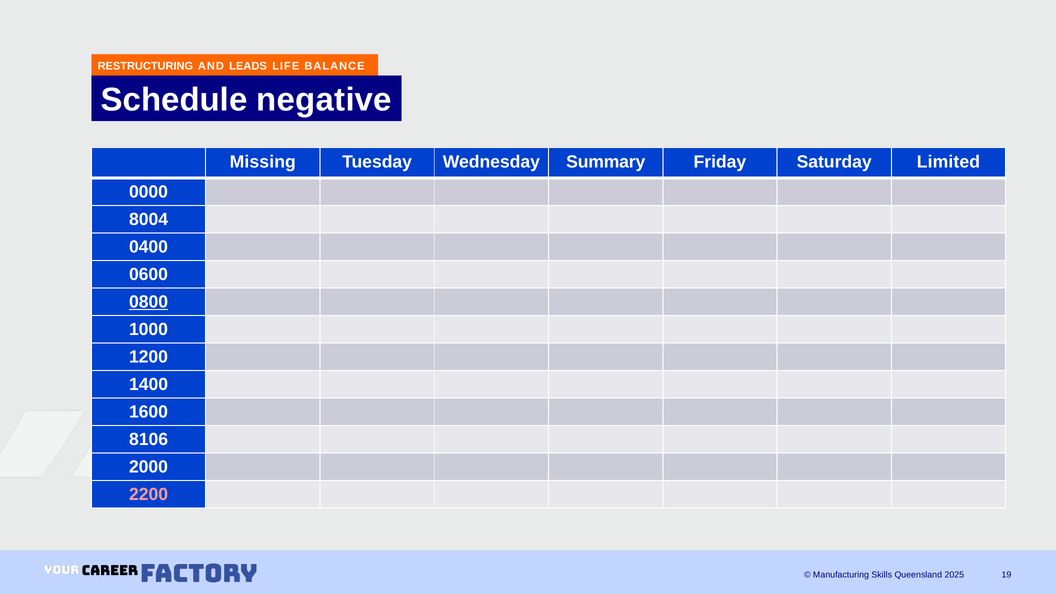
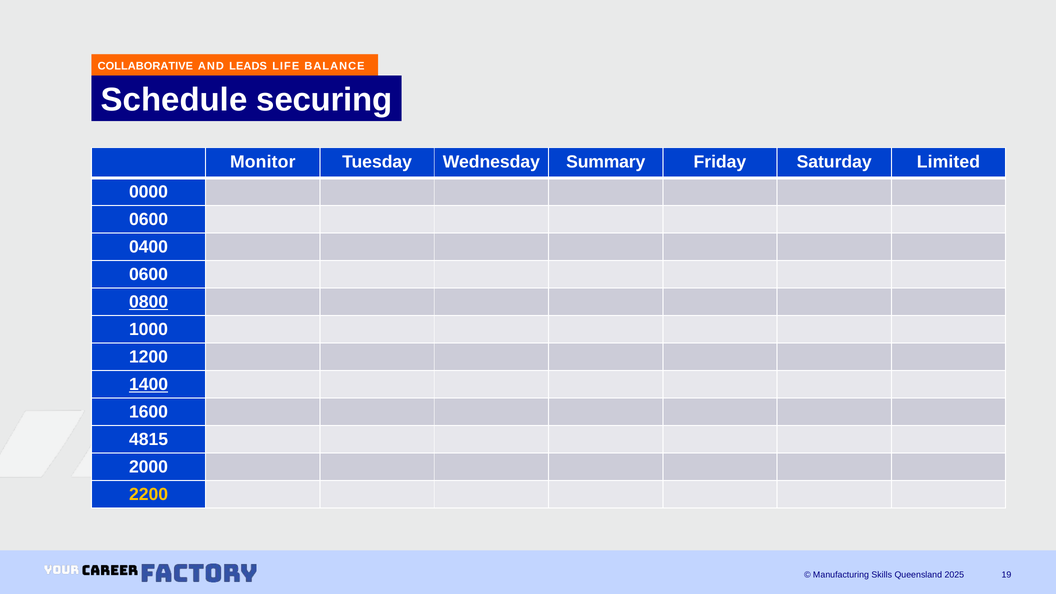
RESTRUCTURING: RESTRUCTURING -> COLLABORATIVE (145, 66)
negative: negative -> securing (324, 100)
Missing: Missing -> Monitor (263, 162)
8004: 8004 -> 0600 (149, 219)
1400 underline: none -> present (149, 384)
8106: 8106 -> 4815 (149, 439)
2200 colour: pink -> yellow (149, 494)
